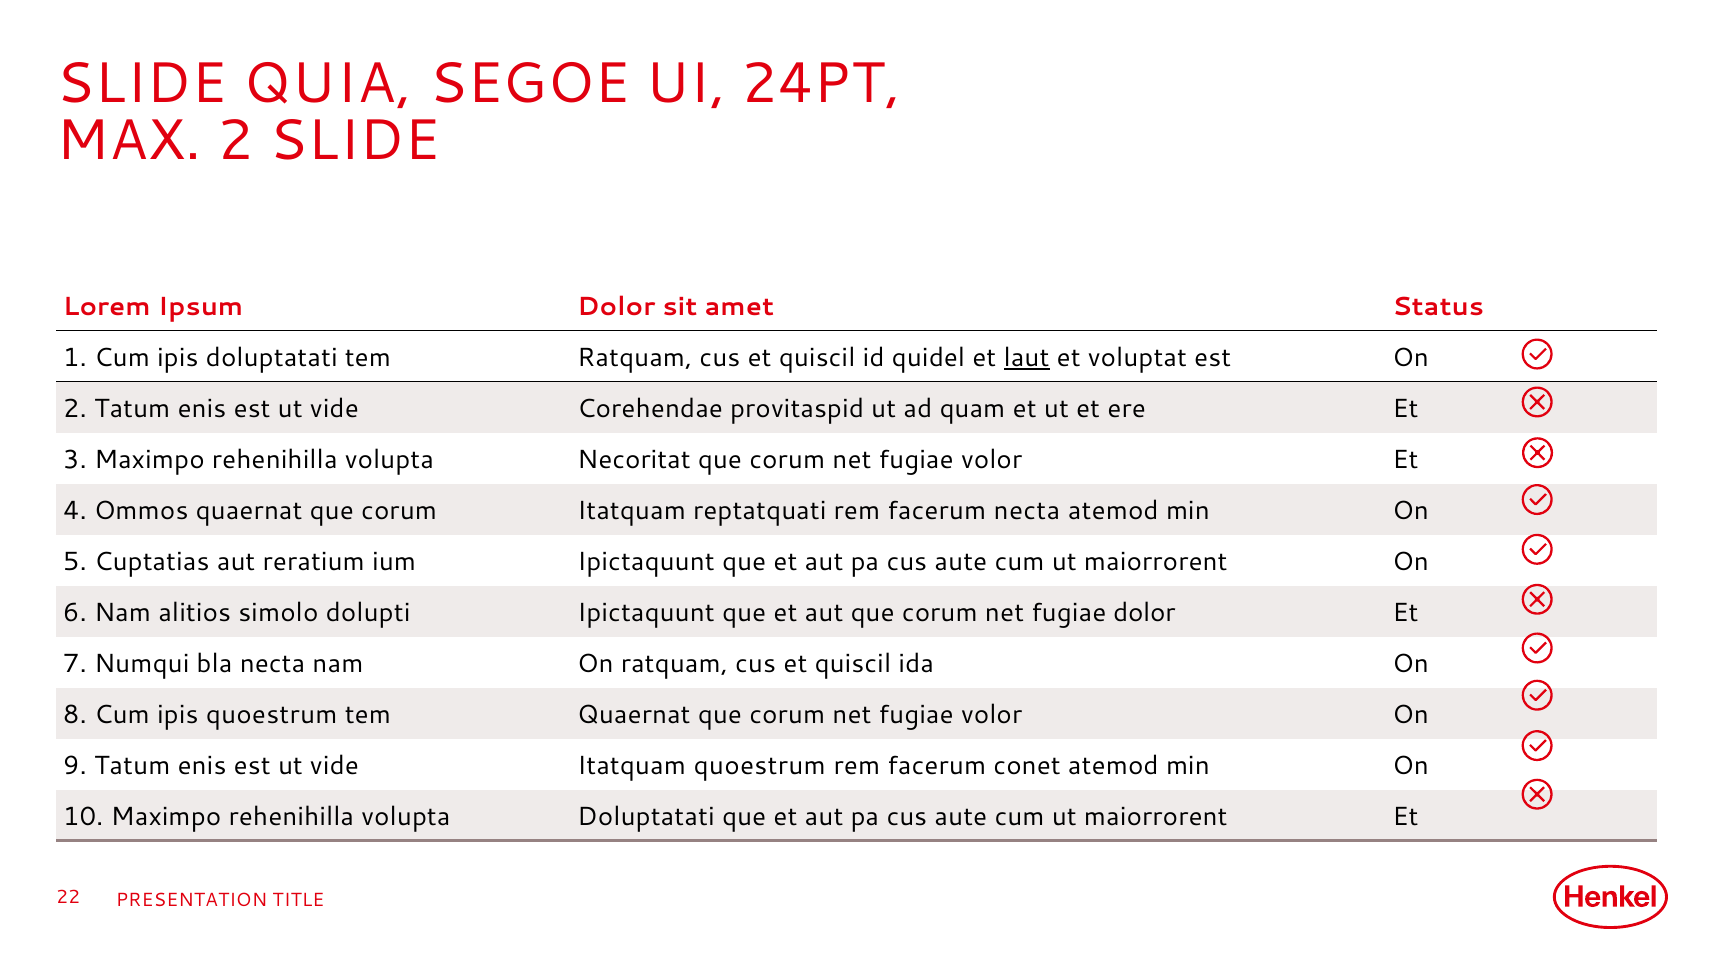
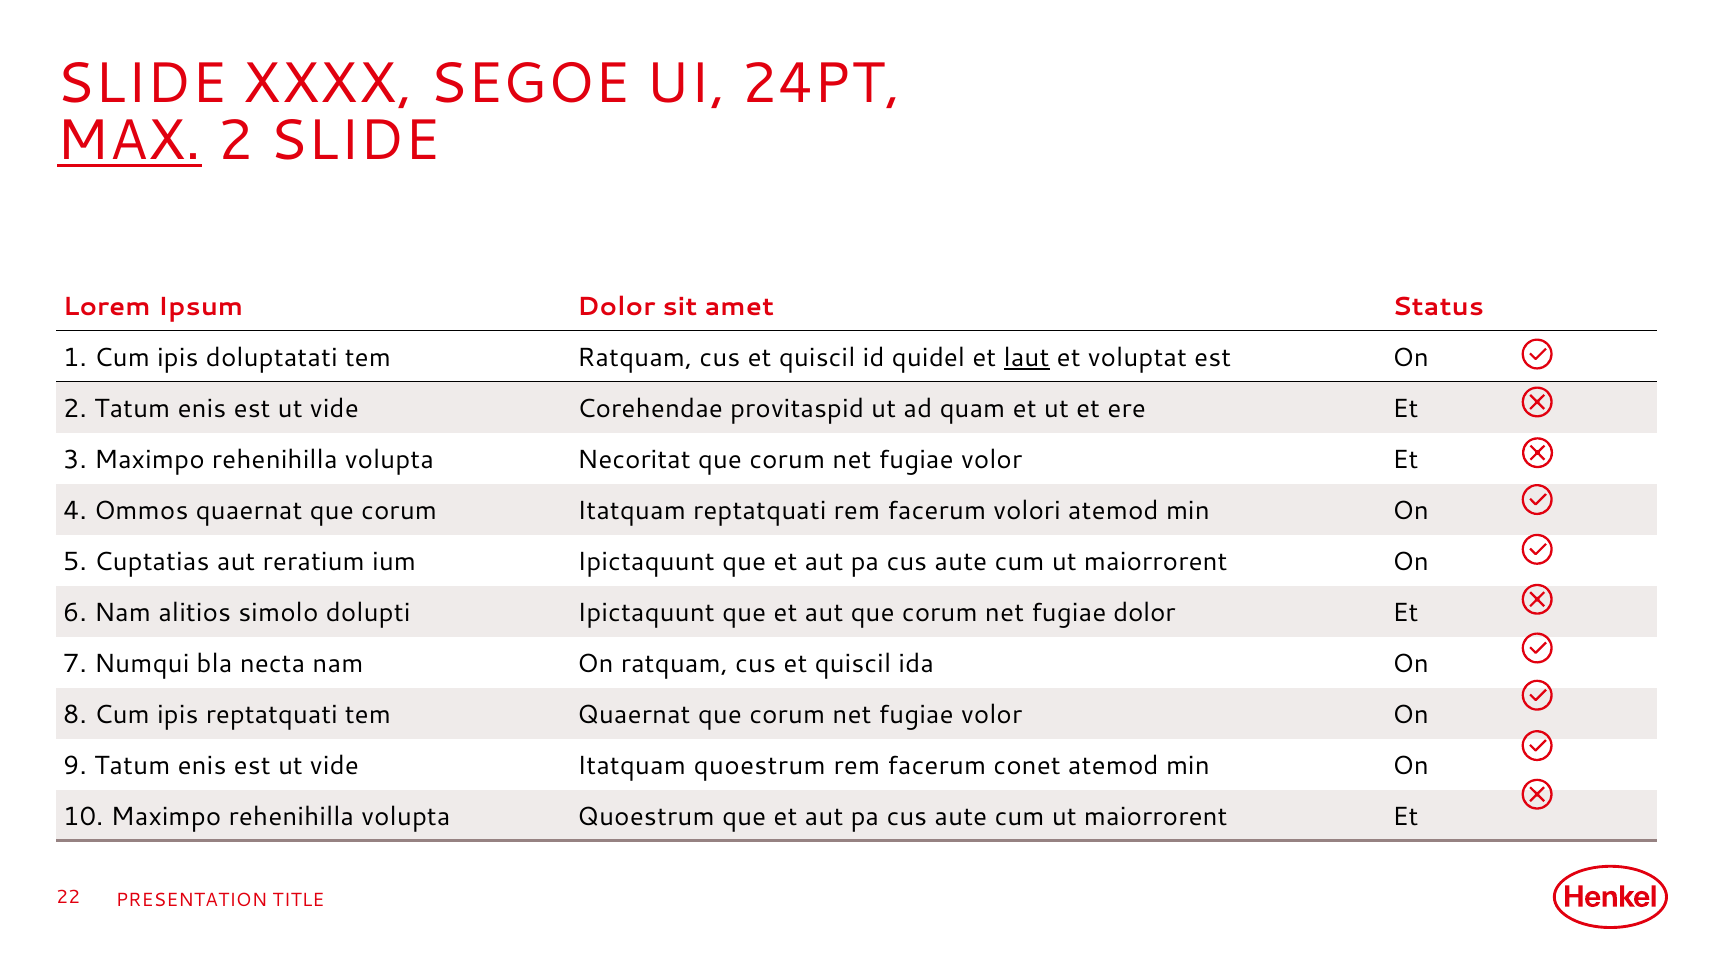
QUIA: QUIA -> XXXX (328, 84)
MAX underline: none -> present (129, 141)
facerum necta: necta -> volori (1027, 511)
ipis quoestrum: quoestrum -> reptatquati (272, 715)
volupta Doluptatati: Doluptatati -> Quoestrum (646, 817)
